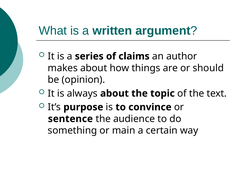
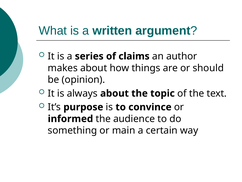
sentence: sentence -> informed (70, 119)
